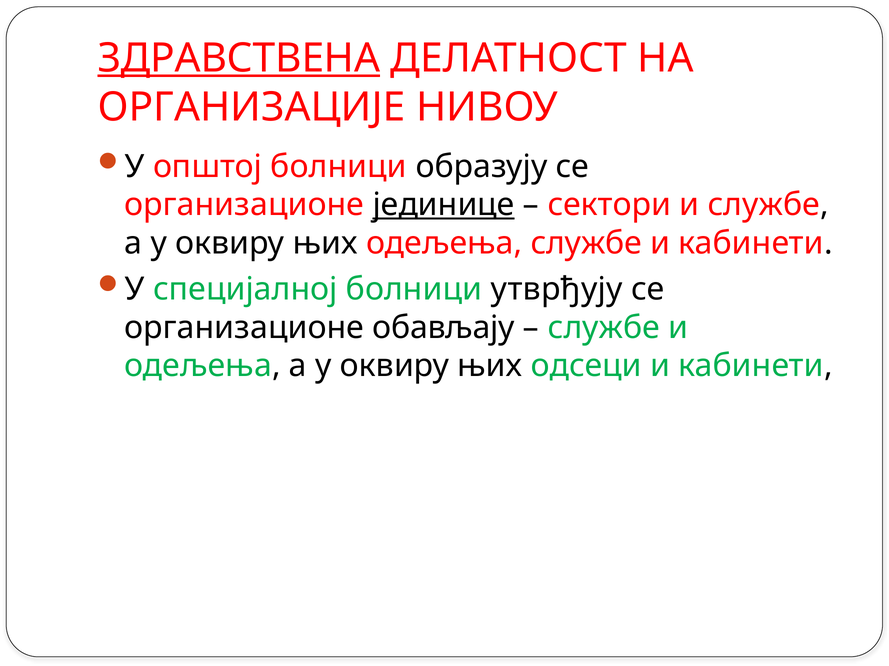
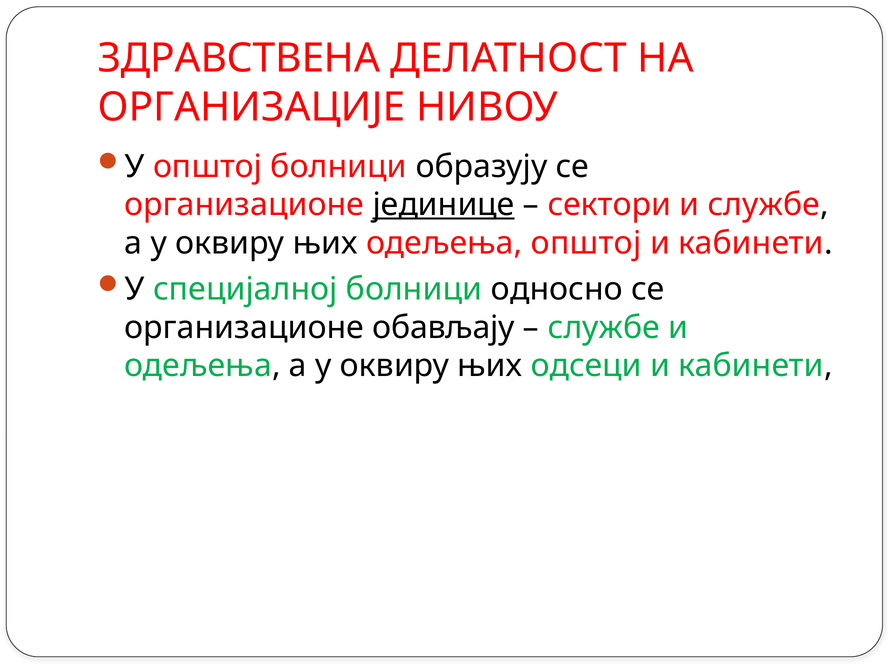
ЗДРАВСТВЕНА underline: present -> none (239, 58)
одељења службе: службе -> општој (586, 244)
утврђују: утврђују -> односно (557, 289)
